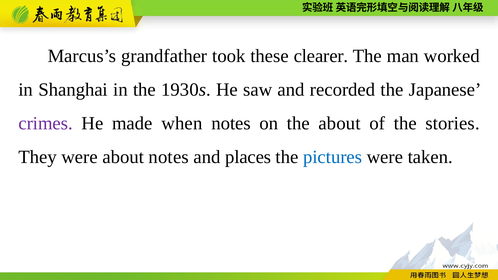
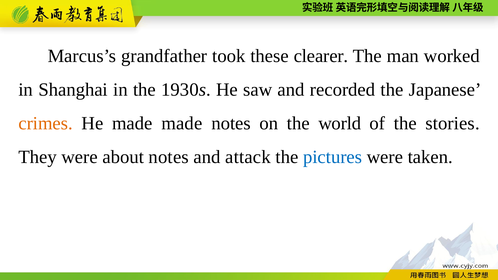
crimes colour: purple -> orange (46, 123)
made when: when -> made (182, 123)
the about: about -> world (340, 123)
places: places -> attack (248, 157)
